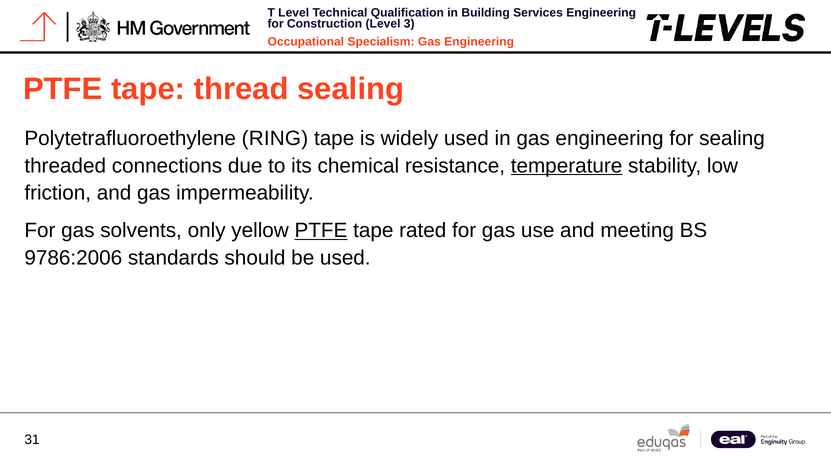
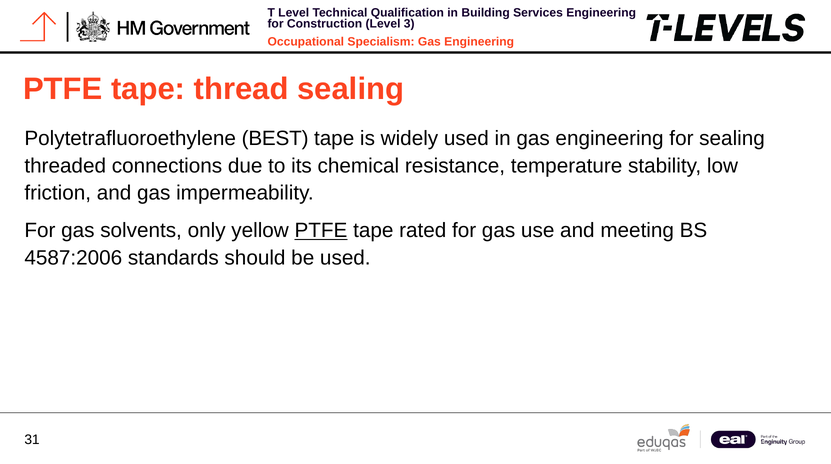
RING: RING -> BEST (275, 139)
temperature underline: present -> none (567, 166)
9786:2006: 9786:2006 -> 4587:2006 (73, 258)
